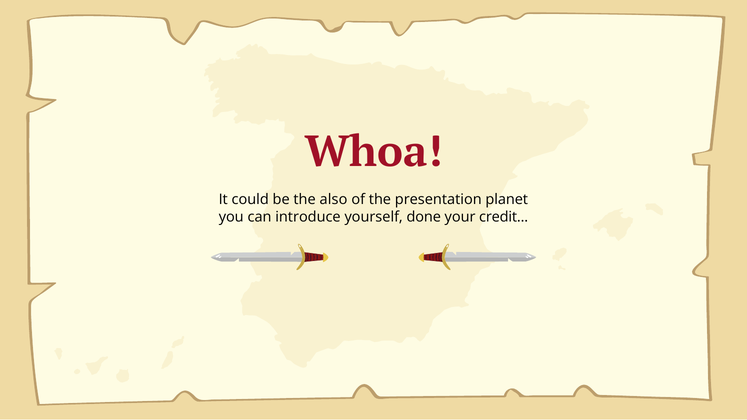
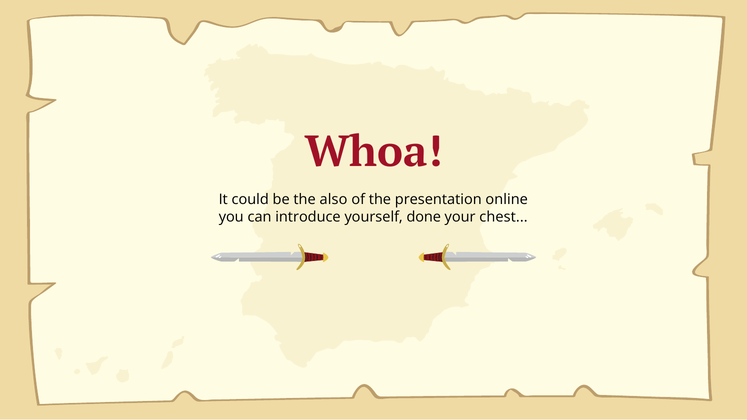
planet: planet -> online (507, 200)
credit: credit -> chest (503, 217)
